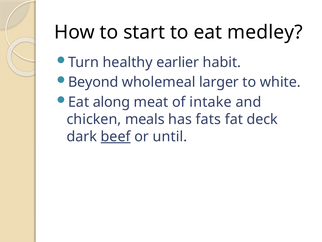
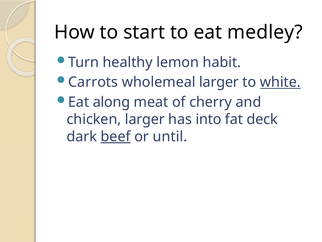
earlier: earlier -> lemon (178, 62)
Beyond: Beyond -> Carrots (93, 82)
white underline: none -> present (280, 82)
intake: intake -> cherry (211, 102)
chicken meals: meals -> larger (145, 119)
fats: fats -> into (208, 119)
